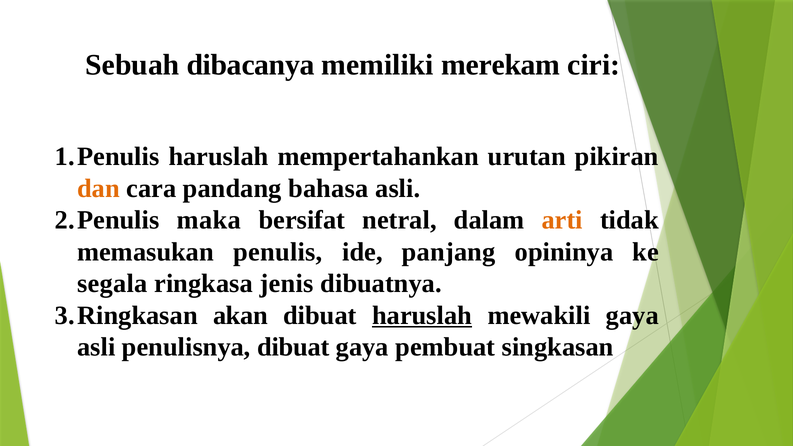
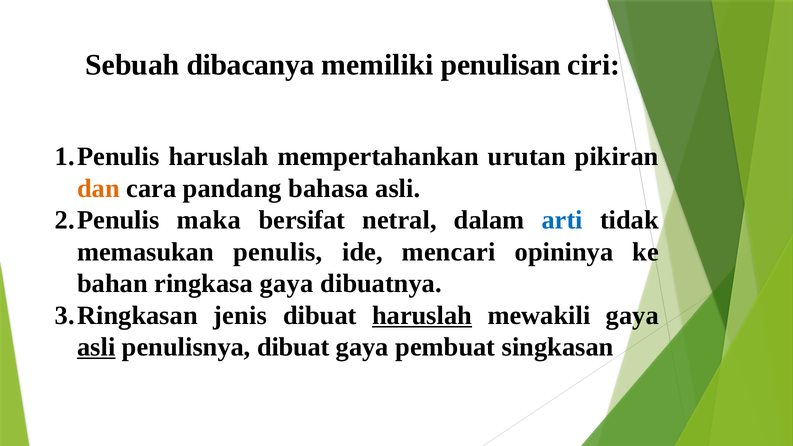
merekam: merekam -> penulisan (501, 65)
arti colour: orange -> blue (562, 220)
panjang: panjang -> mencari (449, 252)
segala: segala -> bahan (112, 284)
ringkasa jenis: jenis -> gaya (286, 284)
akan: akan -> jenis (240, 315)
asli underline: none -> present (96, 347)
